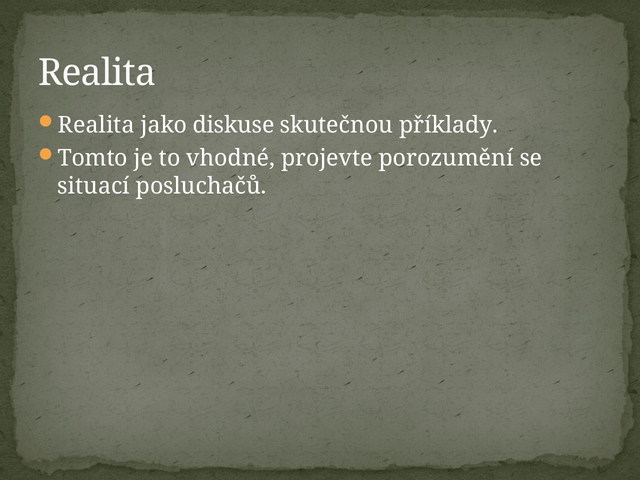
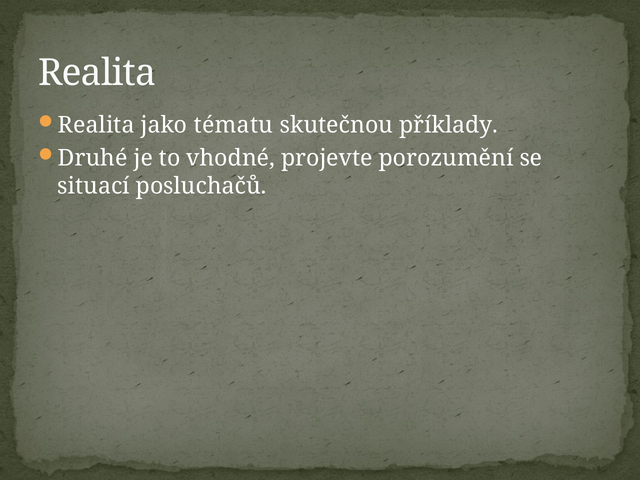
diskuse: diskuse -> tématu (233, 125)
Tomto: Tomto -> Druhé (93, 158)
